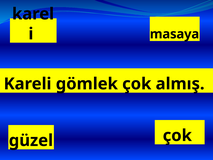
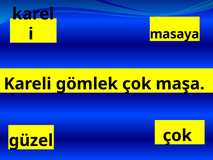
almış: almış -> maşa (180, 84)
